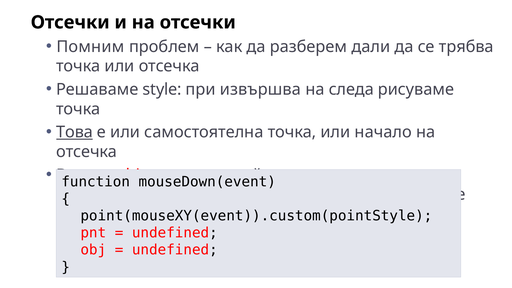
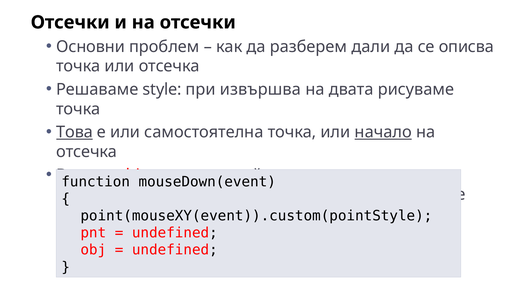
Помним: Помним -> Основни (91, 47)
трябва: трябва -> описва (466, 47)
следа: следа -> двата (351, 89)
начало underline: none -> present (383, 132)
